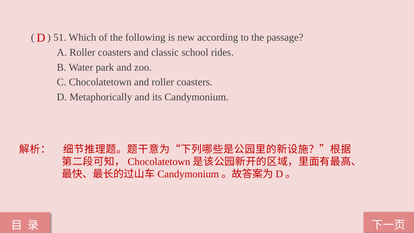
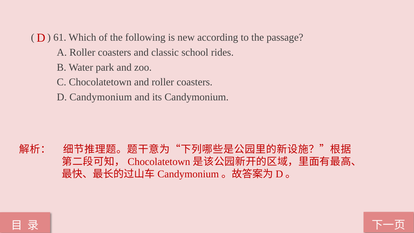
51: 51 -> 61 (60, 37)
D Metaphorically: Metaphorically -> Candymonium (101, 97)
